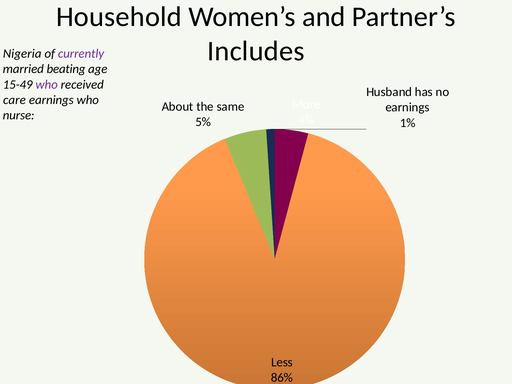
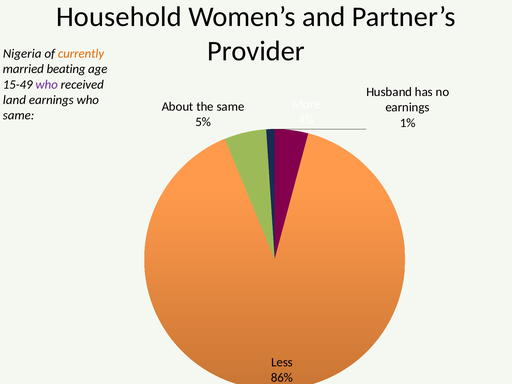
Includes: Includes -> Provider (256, 51)
currently colour: purple -> orange (81, 54)
care: care -> land (14, 100)
nurse: nurse -> same (19, 115)
